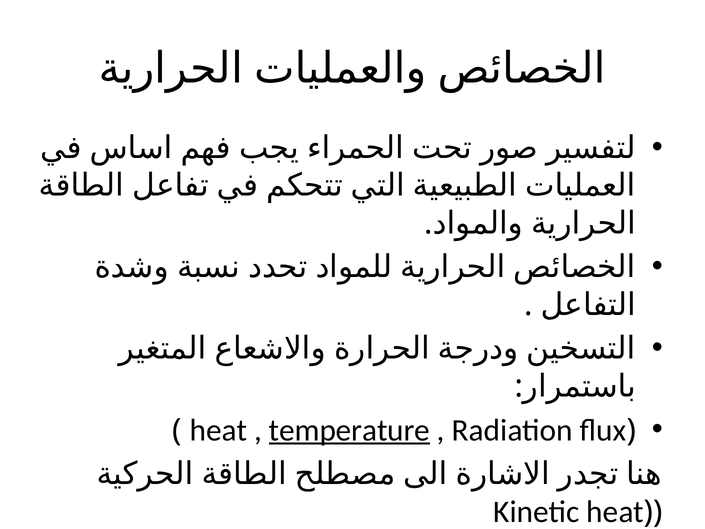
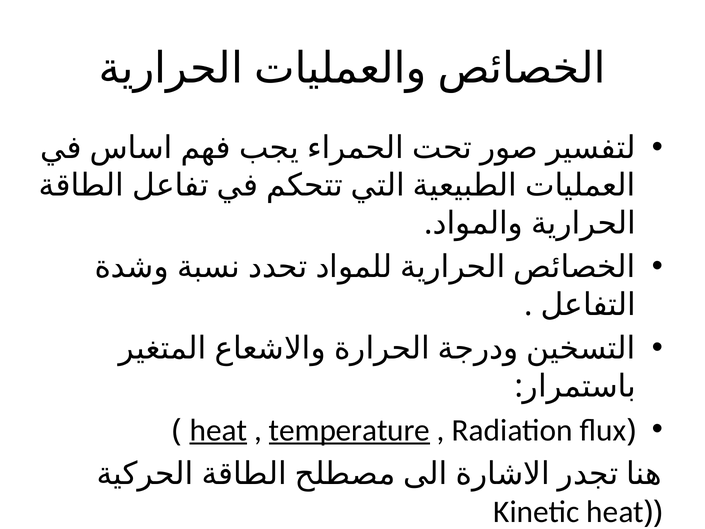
heat underline: none -> present (218, 430)
